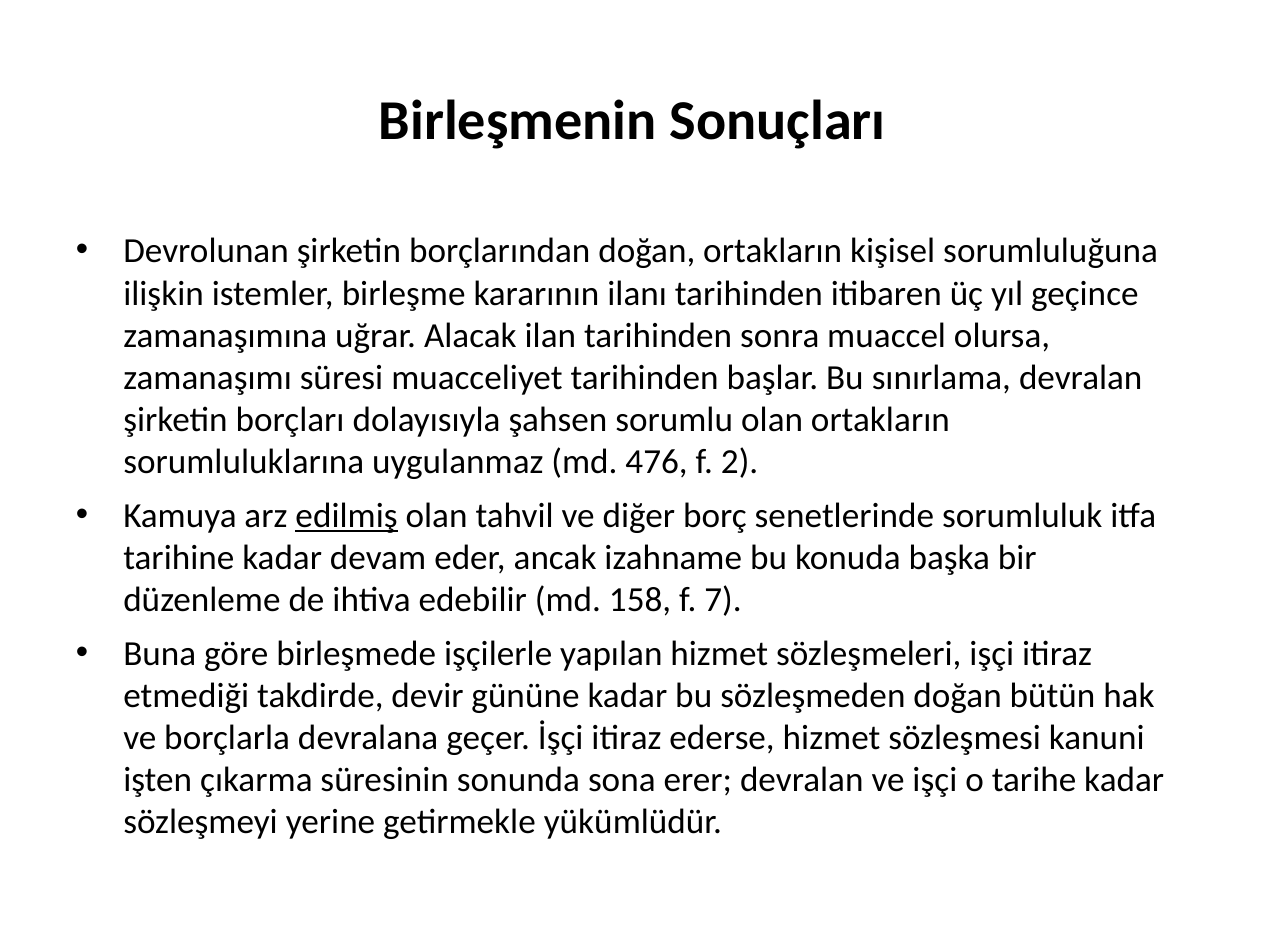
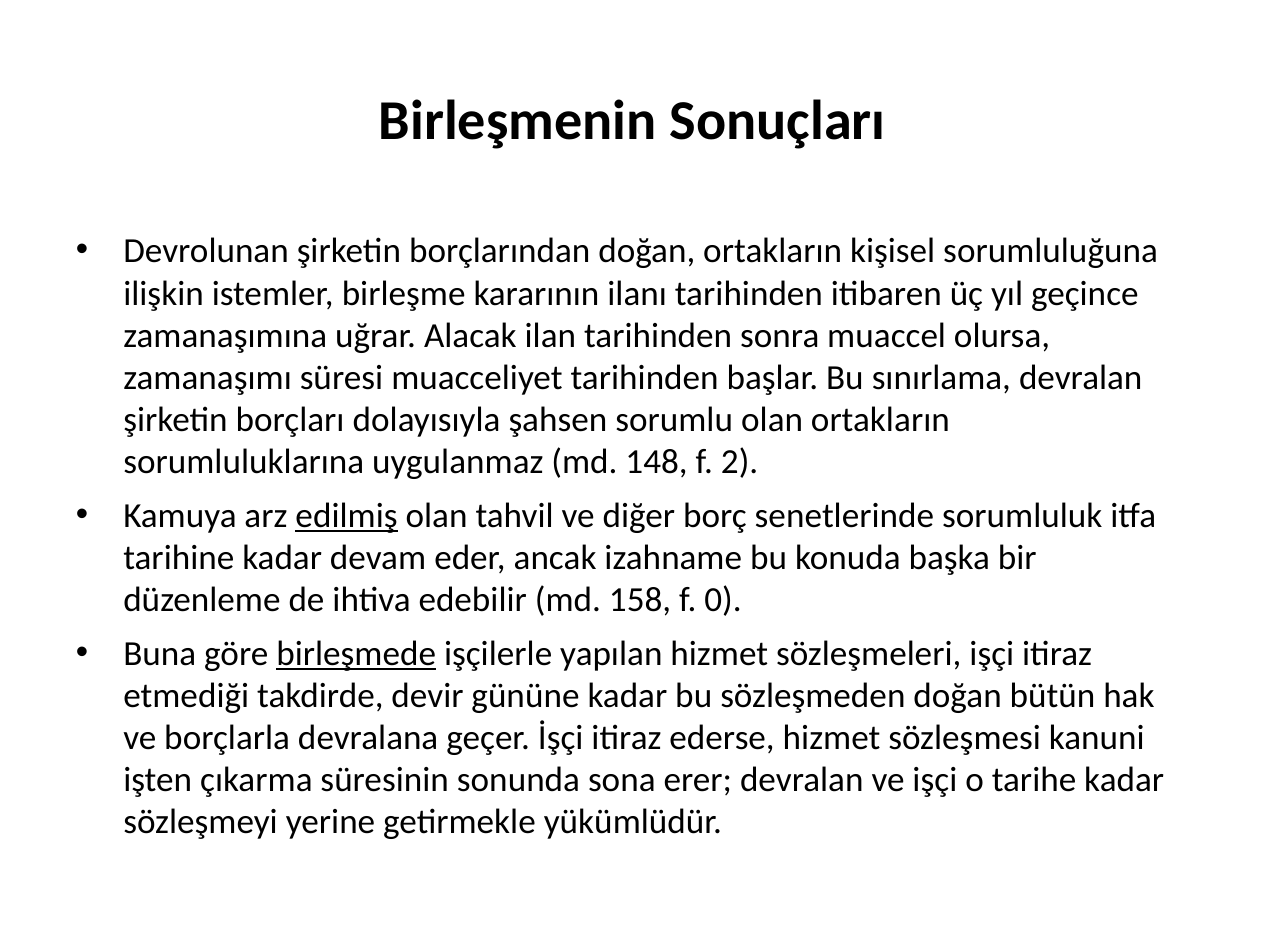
476: 476 -> 148 (657, 462)
7: 7 -> 0 (723, 600)
birleşmede underline: none -> present (356, 653)
